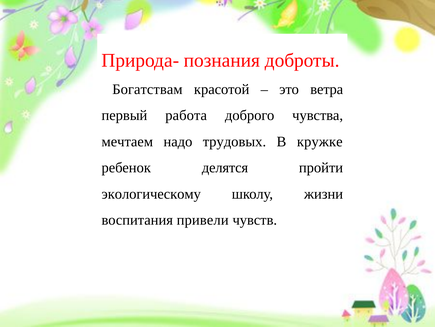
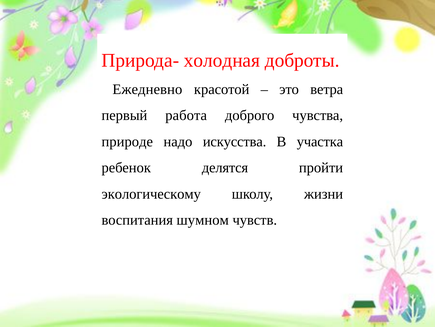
познания: познания -> холодная (222, 60)
Богатствам: Богатствам -> Ежедневно (147, 89)
мечтаем: мечтаем -> природе (127, 141)
трудовых: трудовых -> искусства (235, 141)
кружке: кружке -> участка (320, 141)
привели: привели -> шумном (203, 220)
